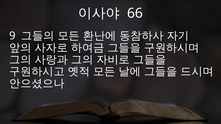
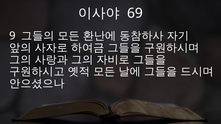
66: 66 -> 69 (135, 13)
